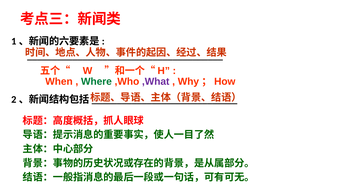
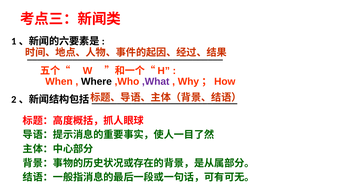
Where colour: green -> black (96, 81)
